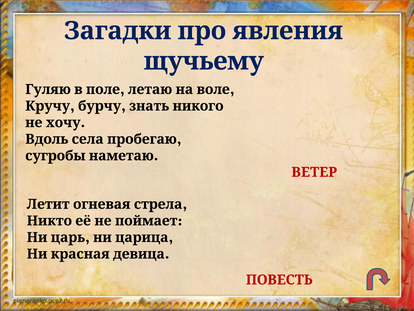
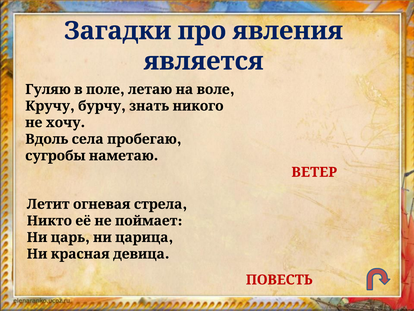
щучьему: щучьему -> является (204, 61)
